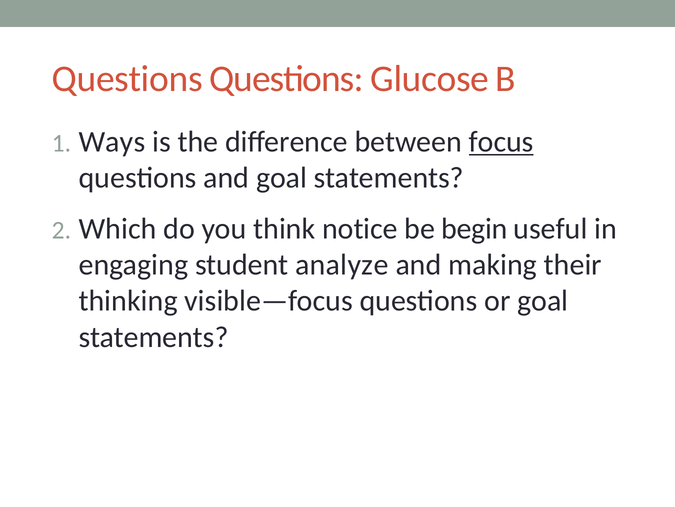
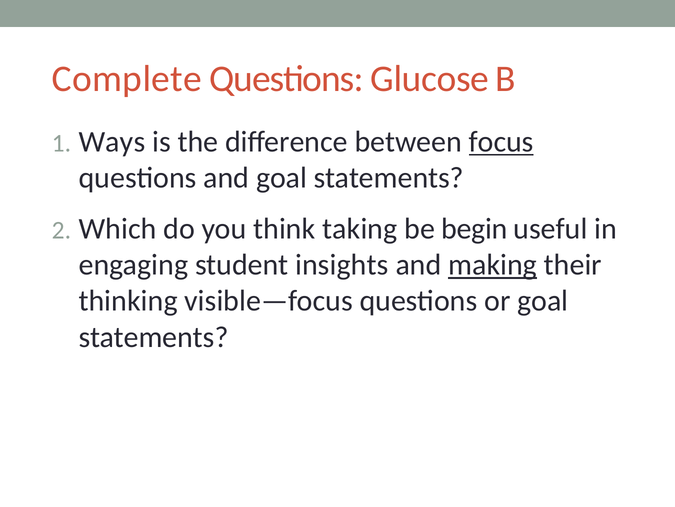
Questions: Questions -> Complete (127, 79)
notice: notice -> taking (360, 229)
analyze: analyze -> insights (342, 265)
making underline: none -> present (493, 265)
